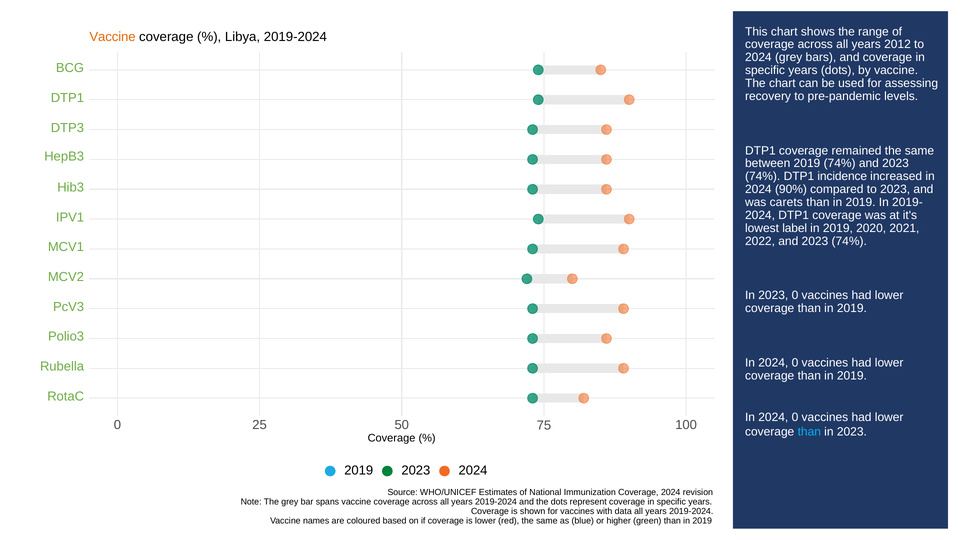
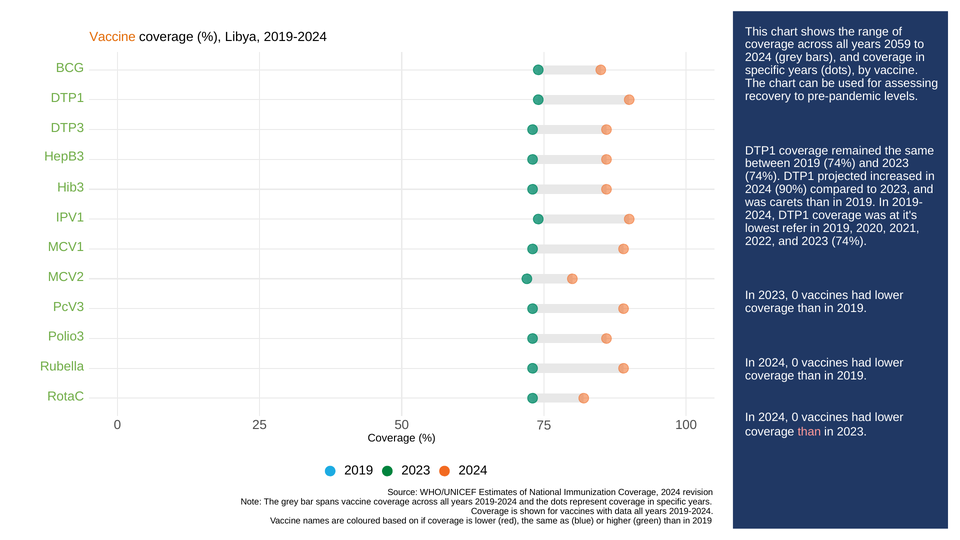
2012: 2012 -> 2059 (897, 45)
incidence: incidence -> projected (842, 176)
label: label -> refer (795, 228)
than colour: light blue -> pink (809, 432)
